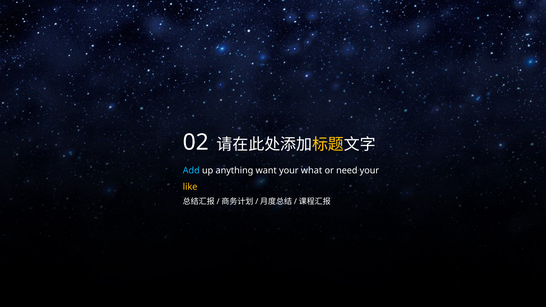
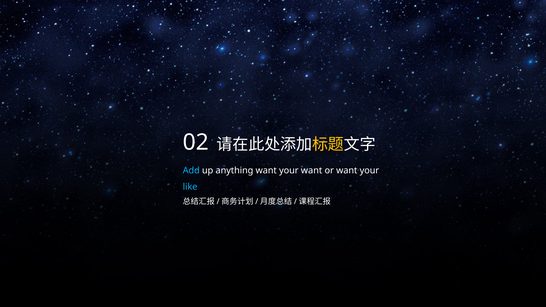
your what: what -> want (312, 170)
or need: need -> want (347, 170)
like colour: yellow -> light blue (190, 187)
